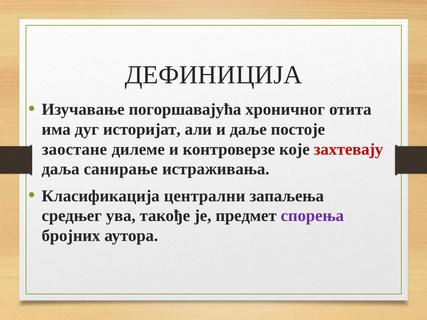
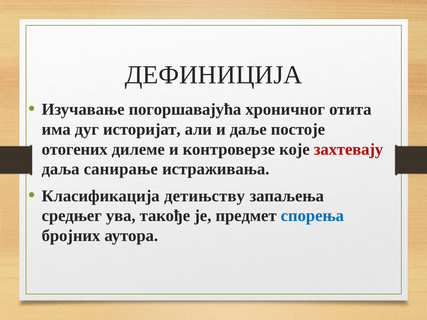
заостане: заостане -> отогених (75, 149)
централни: централни -> детињству (205, 196)
спорења colour: purple -> blue (312, 216)
